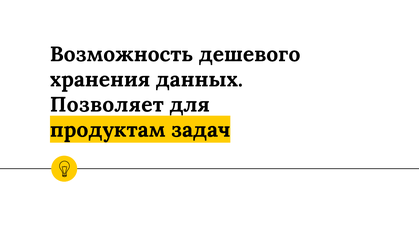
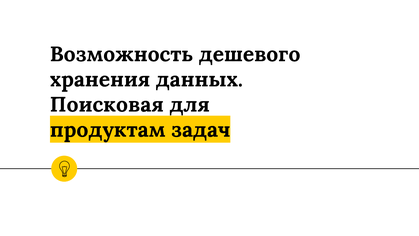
Позволяет: Позволяет -> Поисковая (107, 105)
